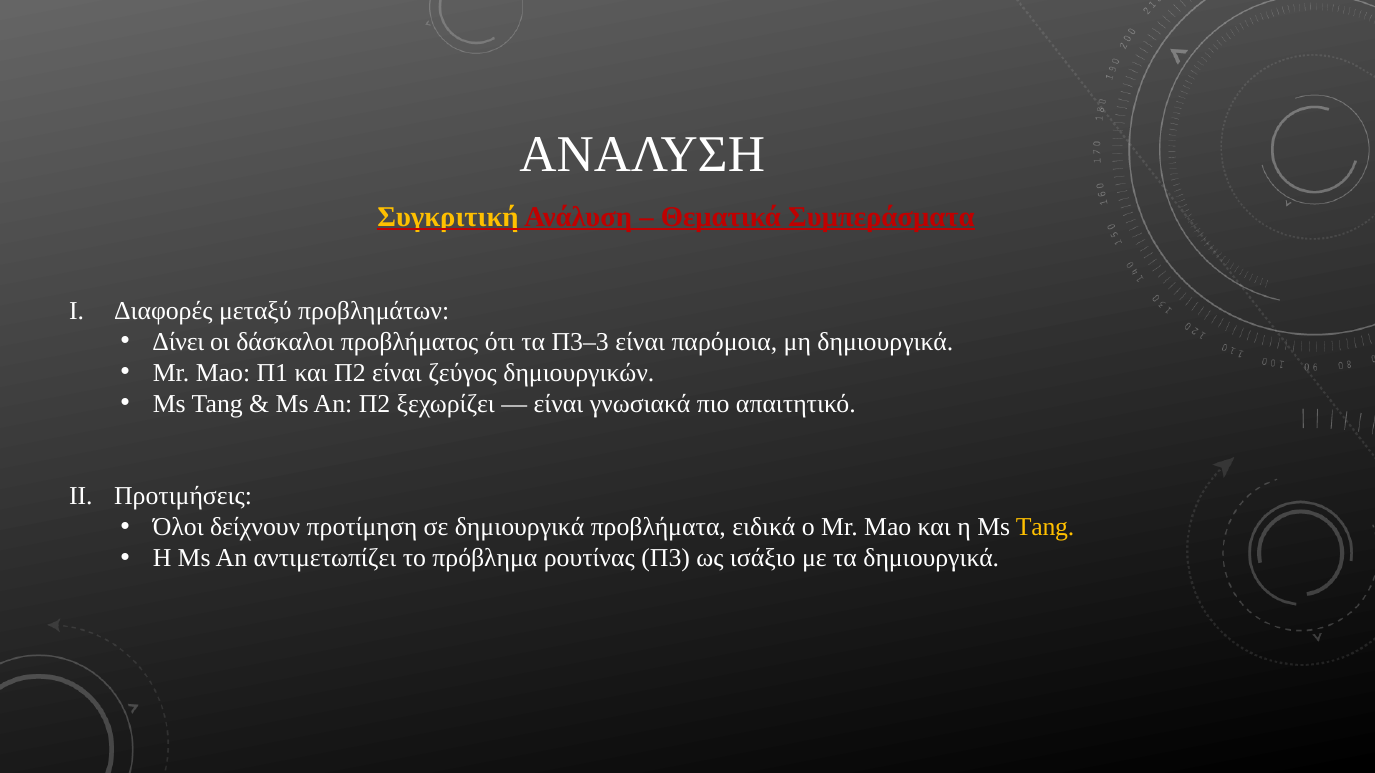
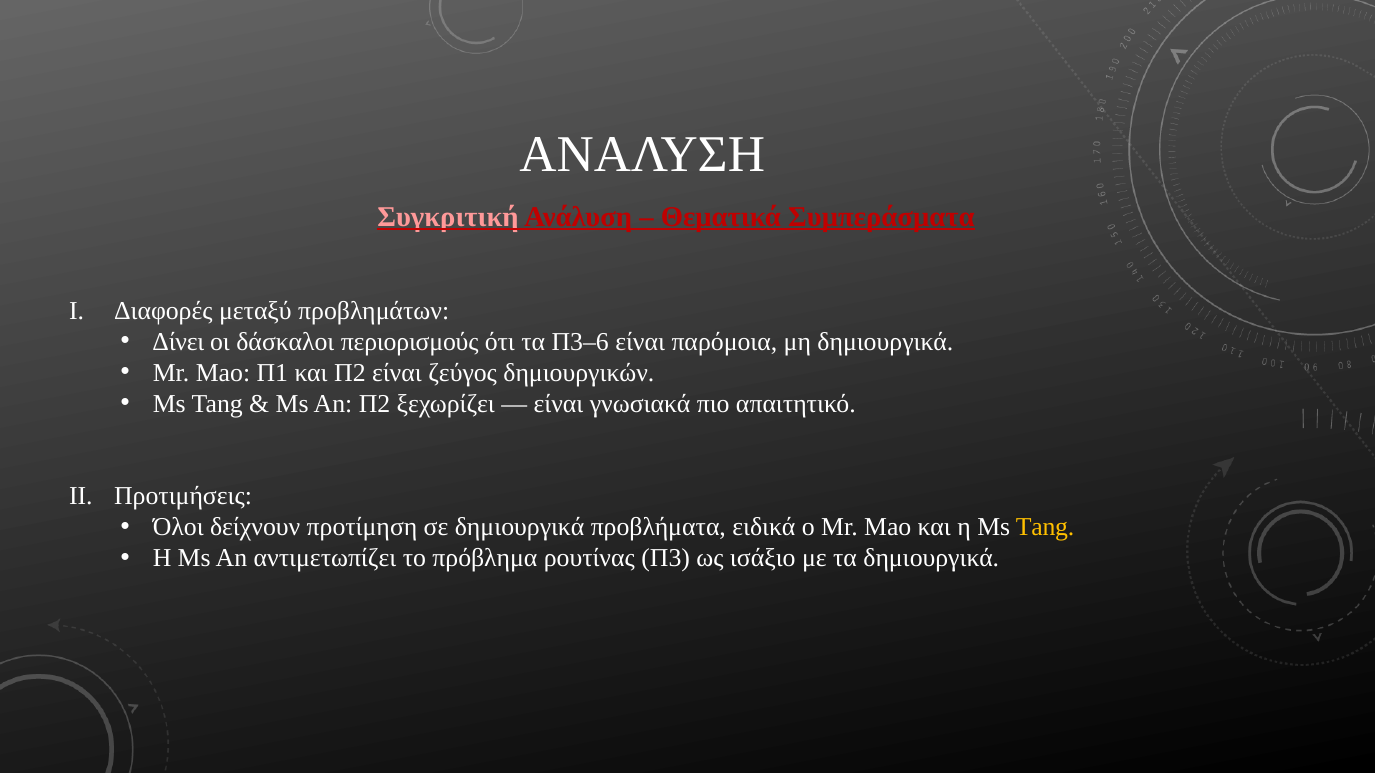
Συγκριτική colour: yellow -> pink (448, 217)
προβλήματος: προβλήματος -> περιορισμούς (410, 342)
Π3–3: Π3–3 -> Π3–6 (580, 342)
